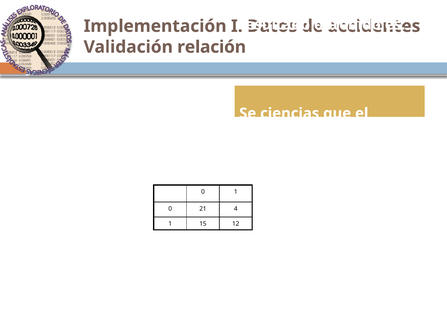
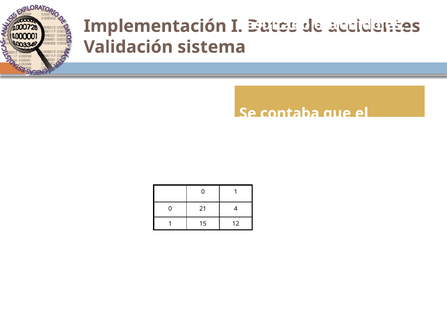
relación: relación -> sistema (212, 47)
ciencias: ciencias -> contaba (290, 113)
